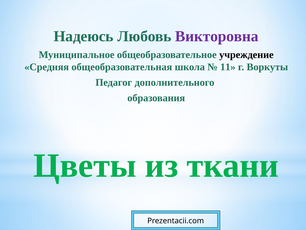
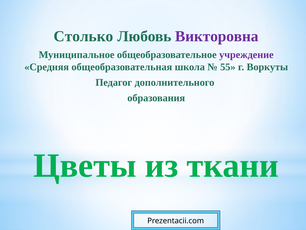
Надеюсь: Надеюсь -> Столько (84, 36)
учреждение colour: black -> purple (246, 55)
11: 11 -> 55 (228, 67)
